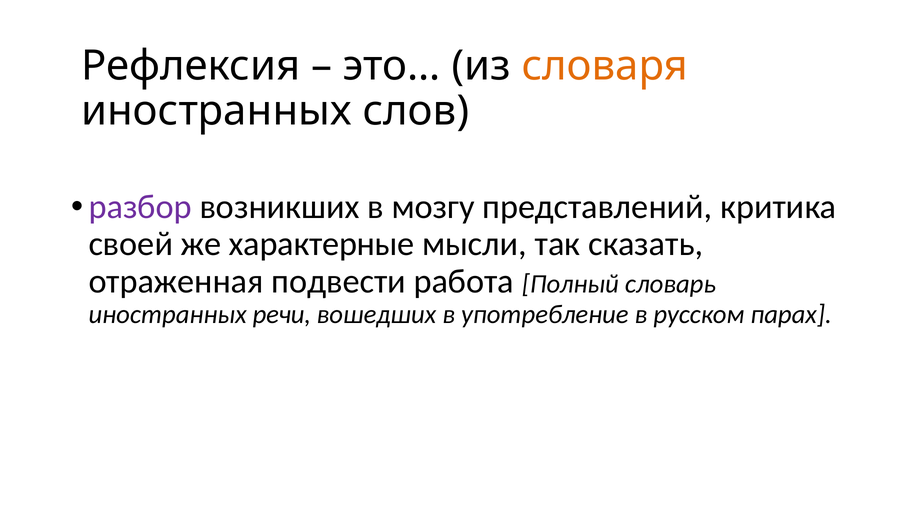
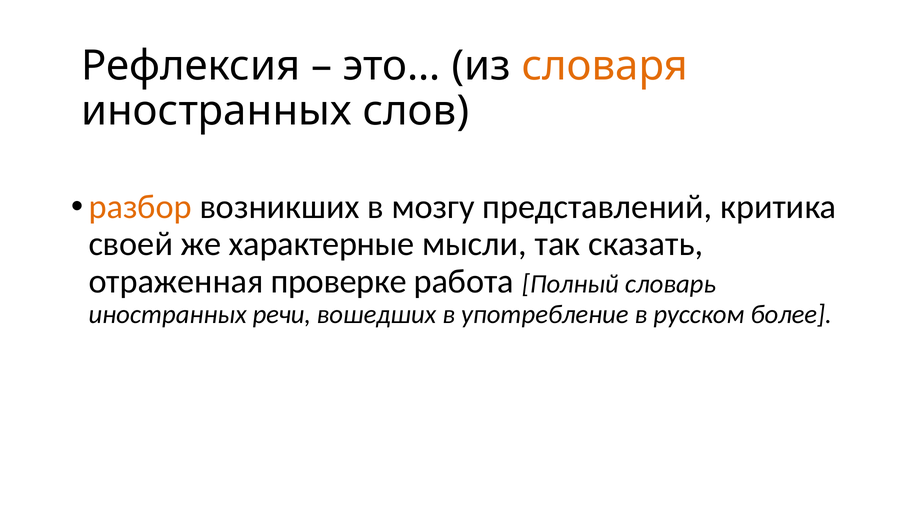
разбор colour: purple -> orange (140, 207)
подвести: подвести -> проверке (339, 281)
парах: парах -> более (791, 314)
